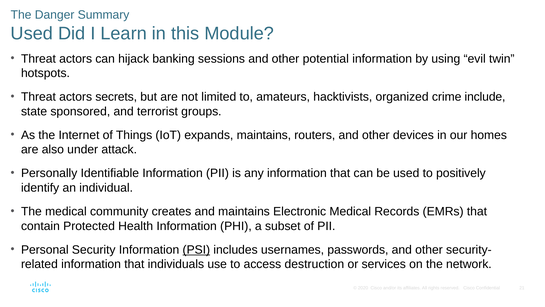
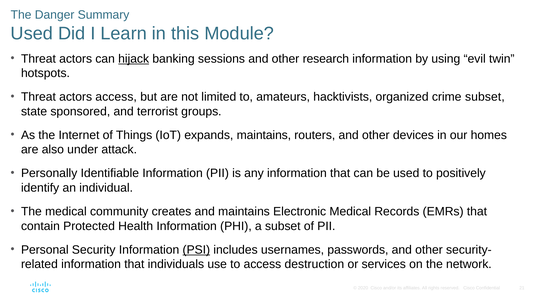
hijack underline: none -> present (134, 59)
potential: potential -> research (326, 59)
actors secrets: secrets -> access (116, 97)
crime include: include -> subset (485, 97)
